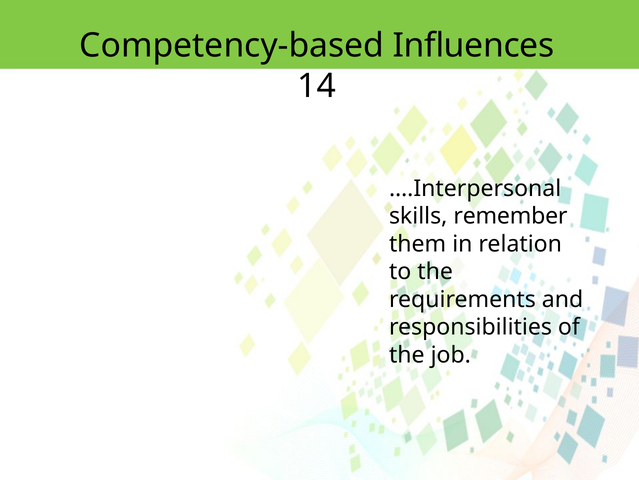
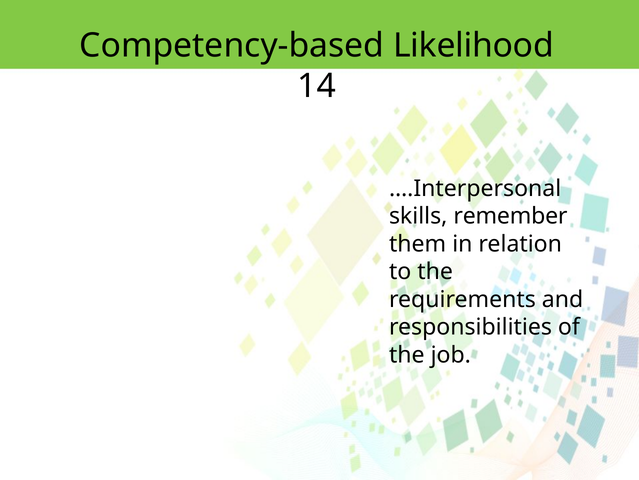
Influences: Influences -> Likelihood (473, 46)
